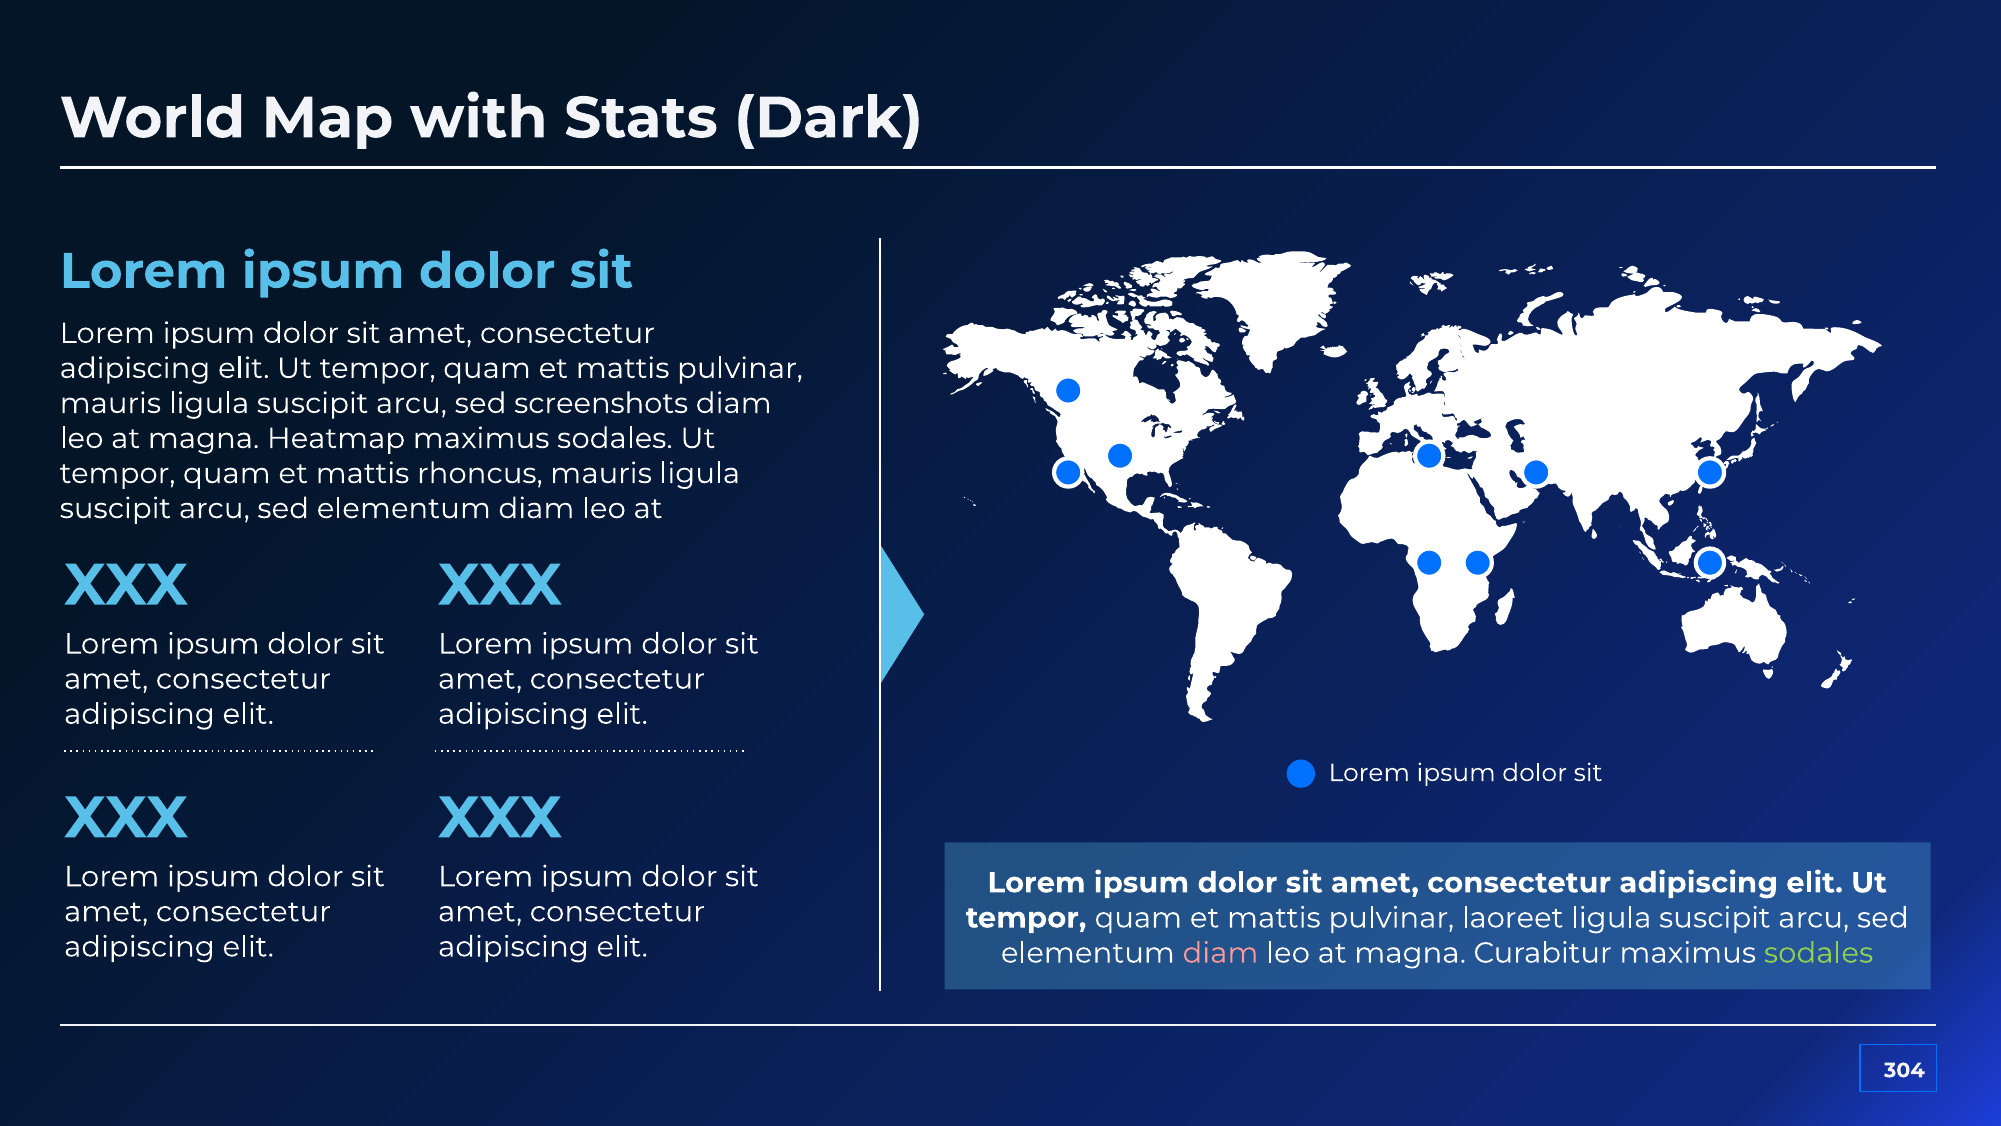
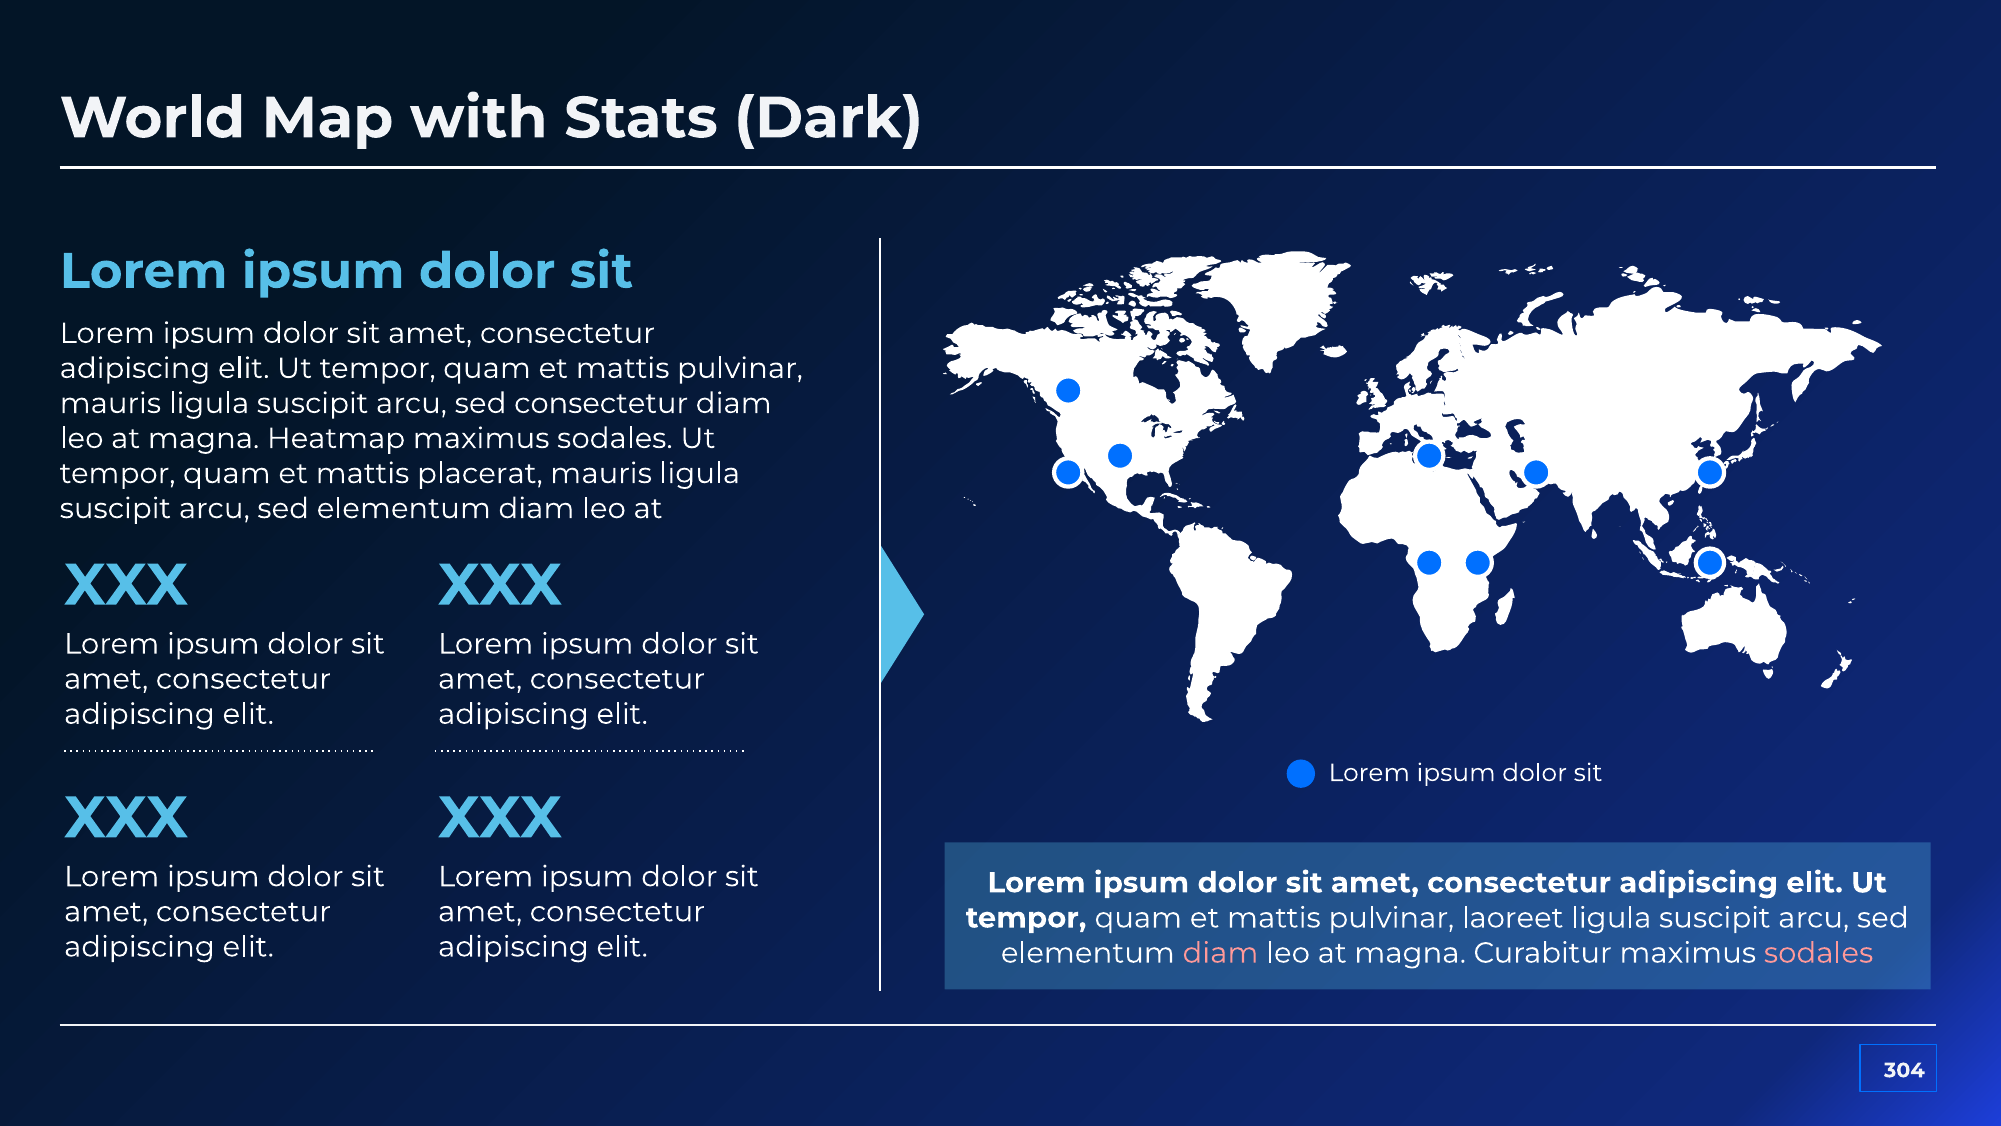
sed screenshots: screenshots -> consectetur (601, 403)
rhoncus: rhoncus -> placerat (480, 473)
sodales colour: light green -> pink (1819, 953)
